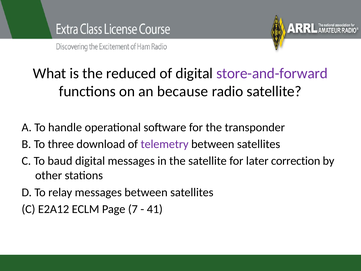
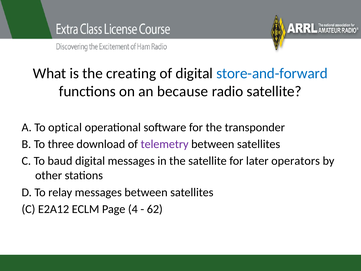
reduced: reduced -> creating (131, 73)
store-and-forward colour: purple -> blue (272, 73)
handle: handle -> optical (65, 127)
correction: correction -> operators (296, 161)
7: 7 -> 4 (133, 209)
41: 41 -> 62 (155, 209)
